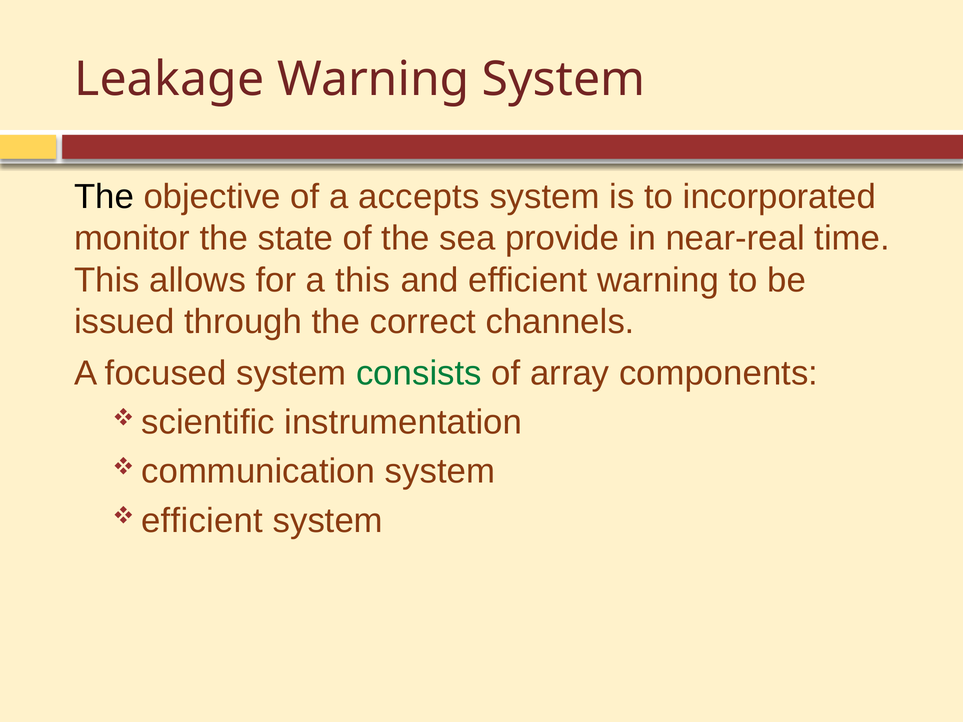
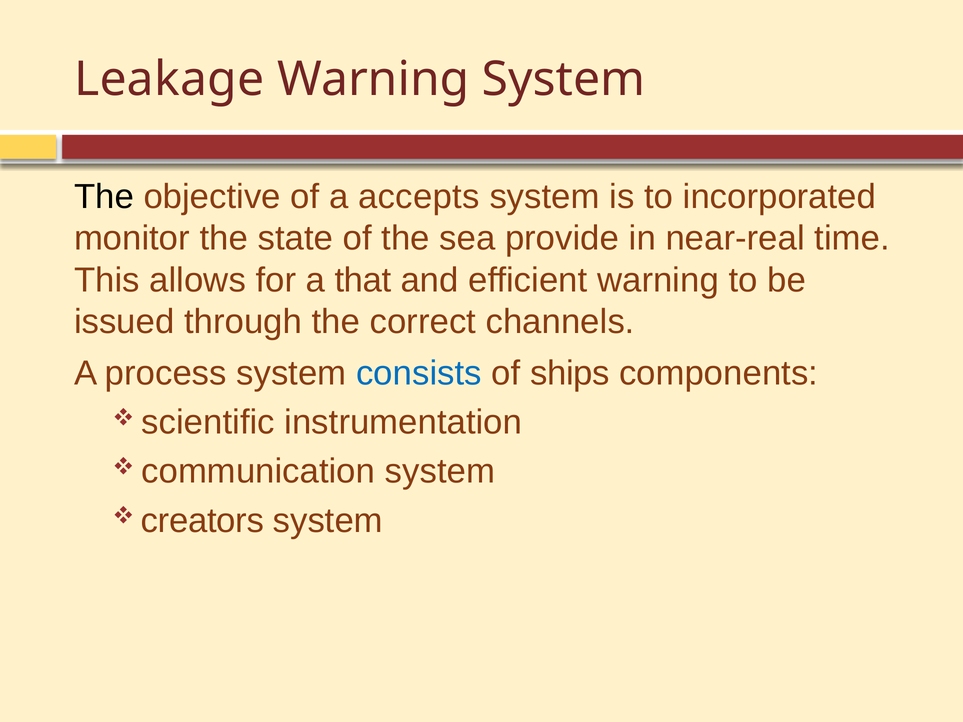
a this: this -> that (363, 280)
focused: focused -> process (166, 373)
consists colour: green -> blue (419, 373)
array: array -> ships (570, 373)
efficient: efficient -> creators (202, 521)
